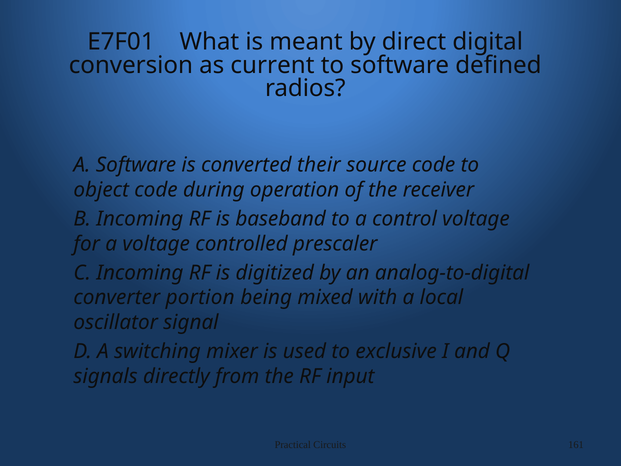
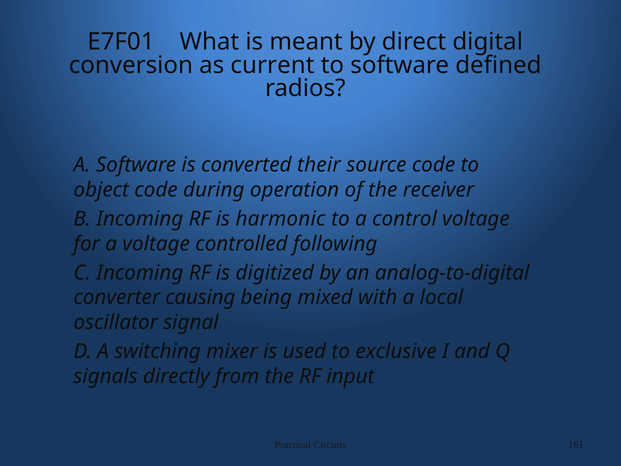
baseband: baseband -> harmonic (280, 219)
prescaler: prescaler -> following (335, 244)
portion: portion -> causing (200, 297)
